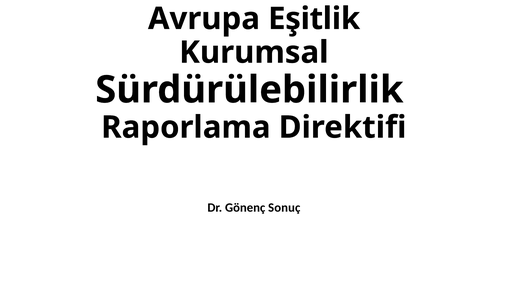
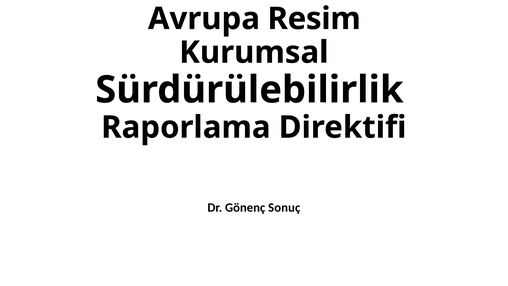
Eşitlik: Eşitlik -> Resim (314, 19)
